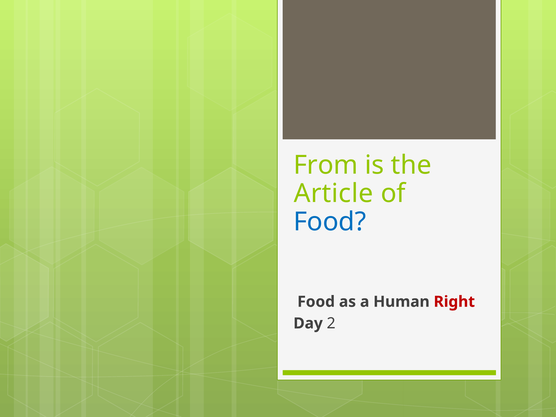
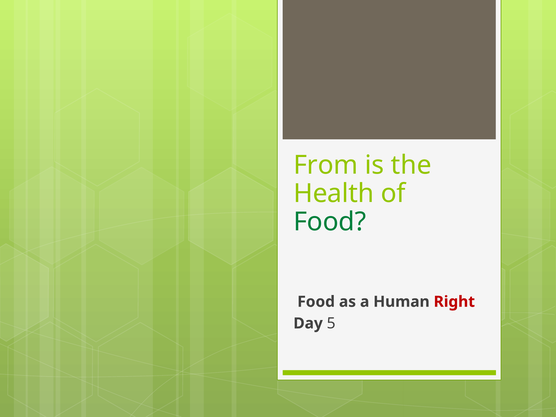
Article: Article -> Health (334, 194)
Food colour: blue -> green (330, 222)
2: 2 -> 5 (331, 323)
